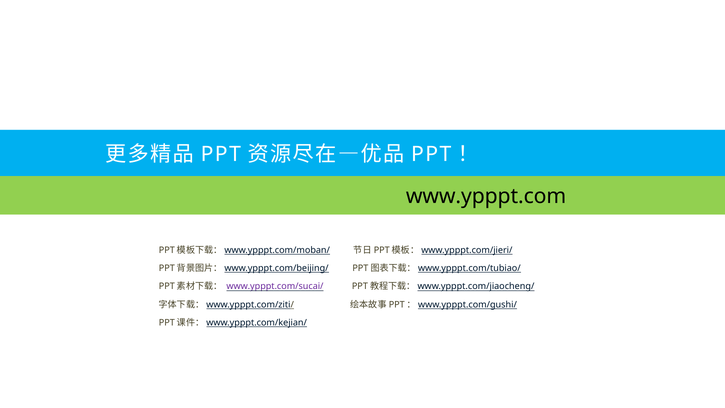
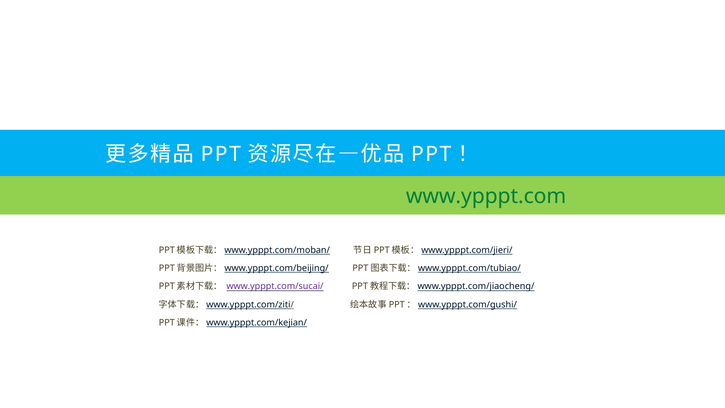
www.ypppt.com colour: black -> green (486, 196)
